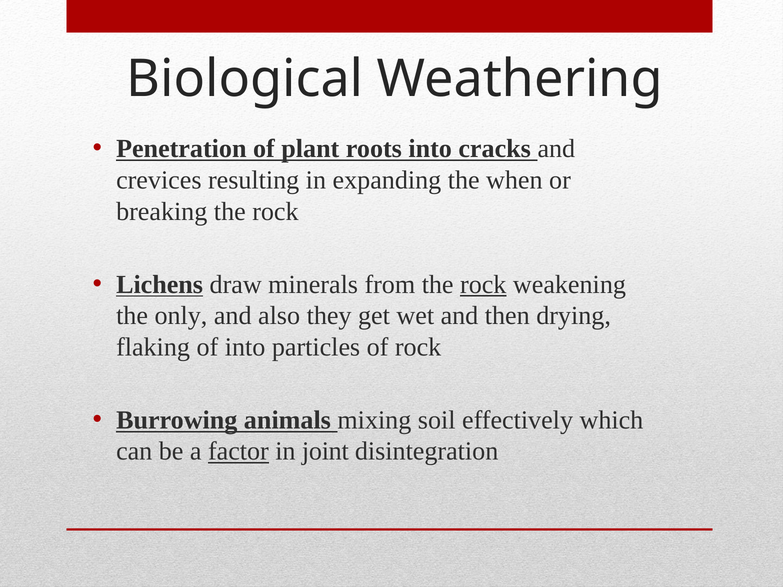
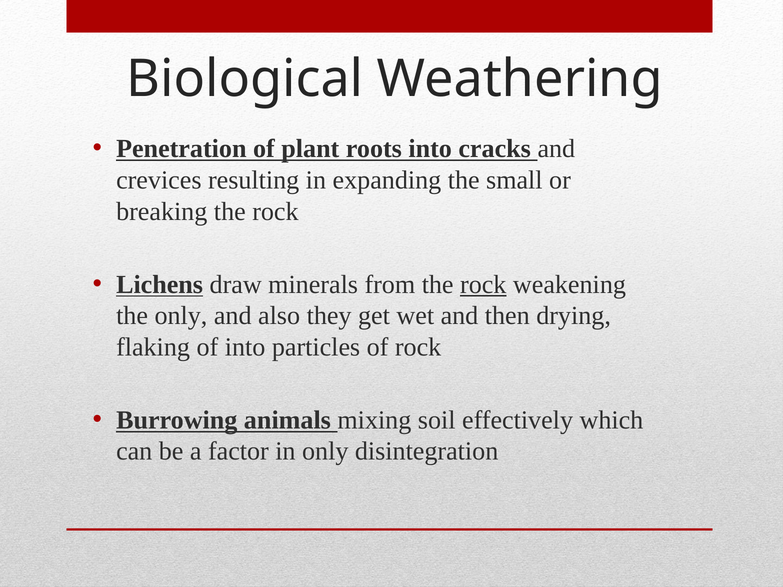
when: when -> small (514, 180)
factor underline: present -> none (238, 452)
in joint: joint -> only (325, 452)
